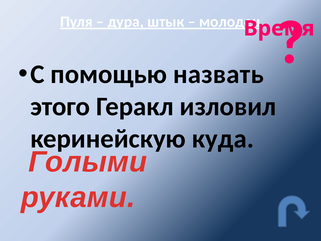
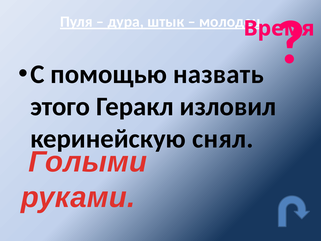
куда: куда -> снял (223, 139)
